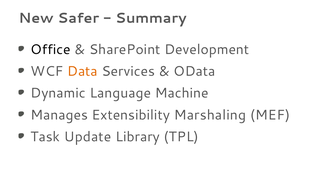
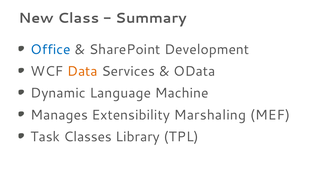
Safer: Safer -> Class (78, 18)
Office colour: black -> blue (51, 49)
Update: Update -> Classes (88, 136)
